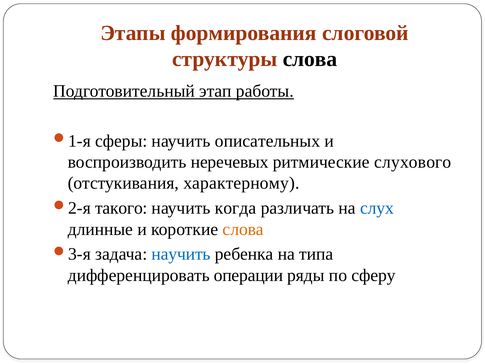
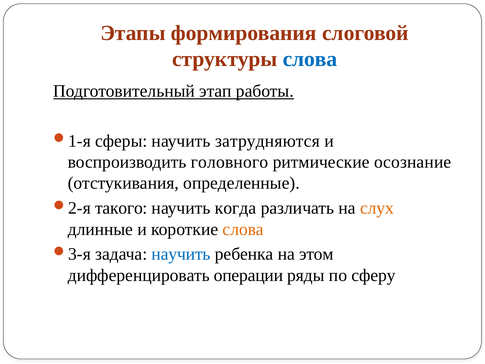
слова colour: black -> blue (310, 59)
описательных: описательных -> затрудняются (267, 141)
неречевых: неречевых -> головного (230, 162)
слухового: слухового -> осознание (413, 162)
характерному: характерному -> определенные (242, 183)
слух colour: blue -> orange (377, 208)
типа: типа -> этом (316, 254)
